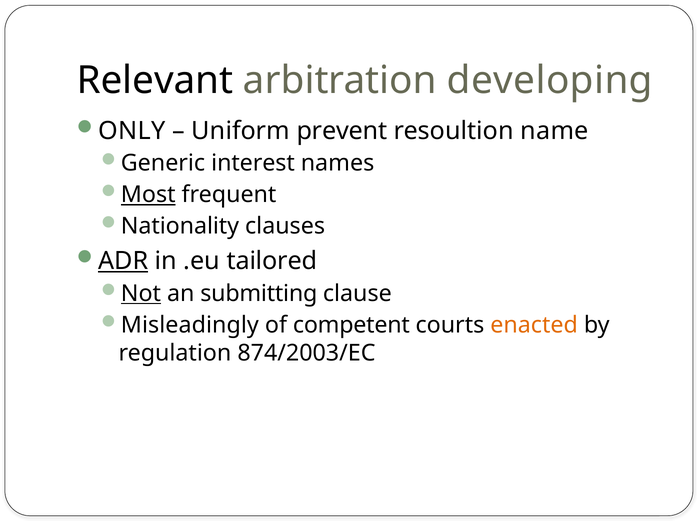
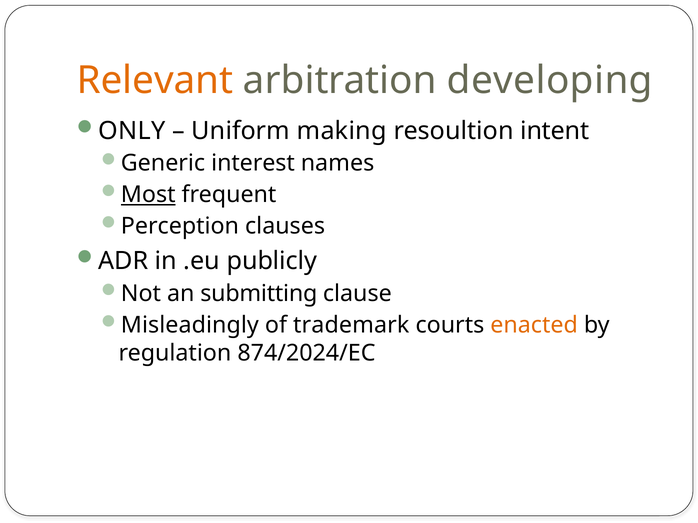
Relevant colour: black -> orange (155, 81)
prevent: prevent -> making (342, 131)
name: name -> intent (555, 131)
Nationality: Nationality -> Perception (180, 226)
ADR underline: present -> none (123, 261)
tailored: tailored -> publicly (272, 261)
Not underline: present -> none (141, 294)
competent: competent -> trademark (351, 325)
874/2003/EC: 874/2003/EC -> 874/2024/EC (306, 353)
